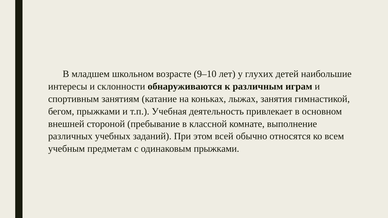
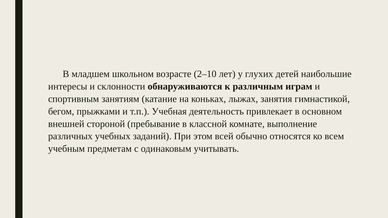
9–10: 9–10 -> 2–10 (205, 74)
одинаковым прыжками: прыжками -> учитывать (216, 149)
